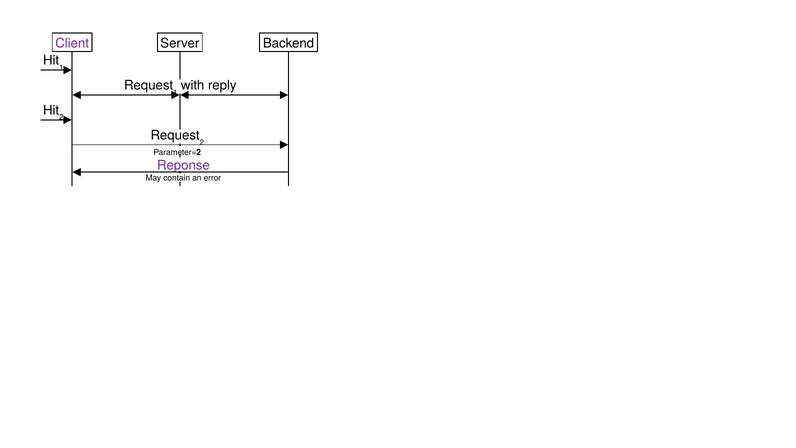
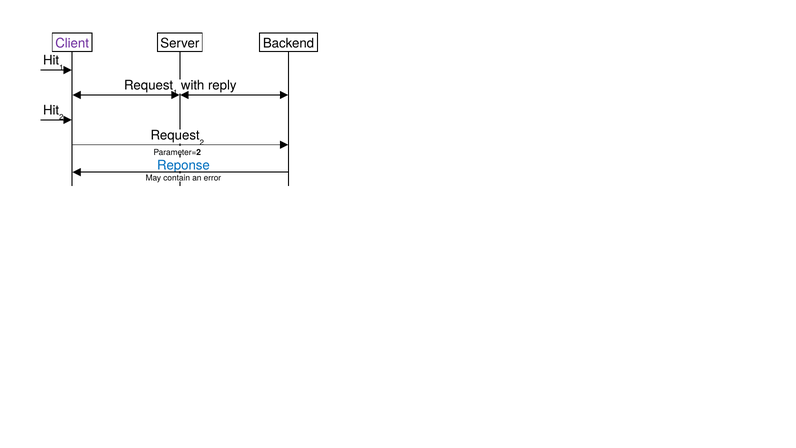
Reponse colour: purple -> blue (183, 165)
